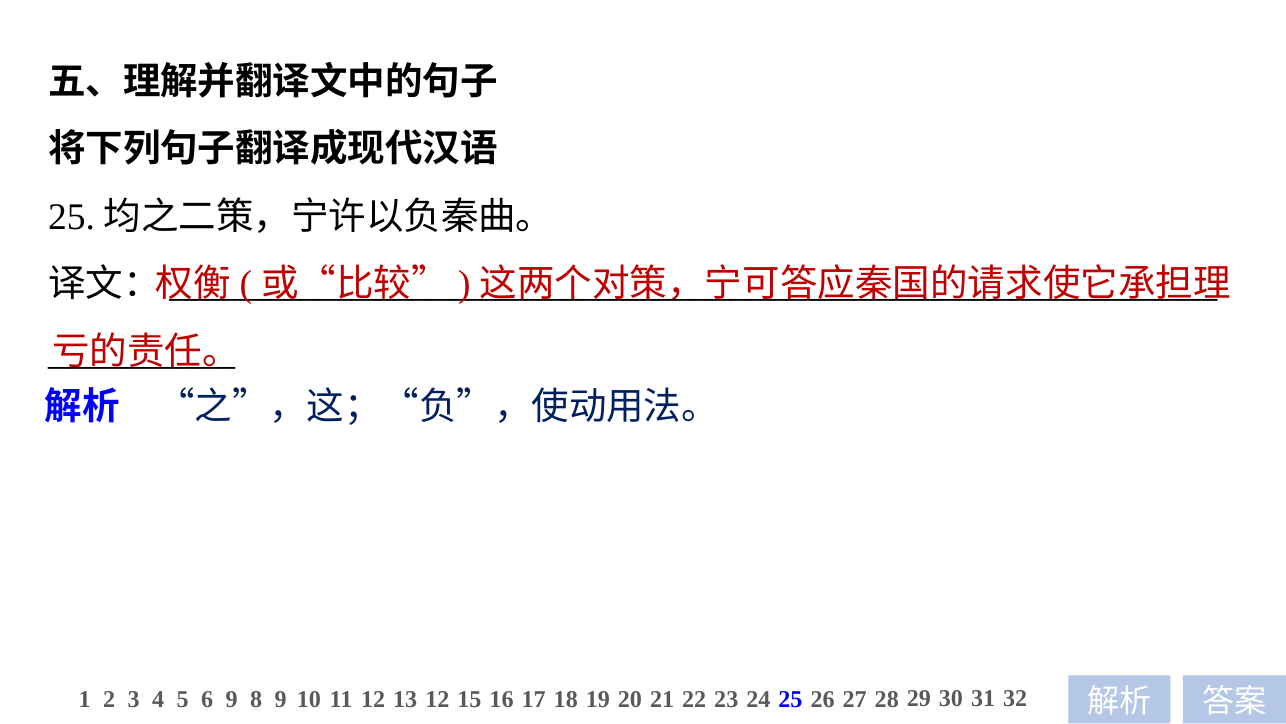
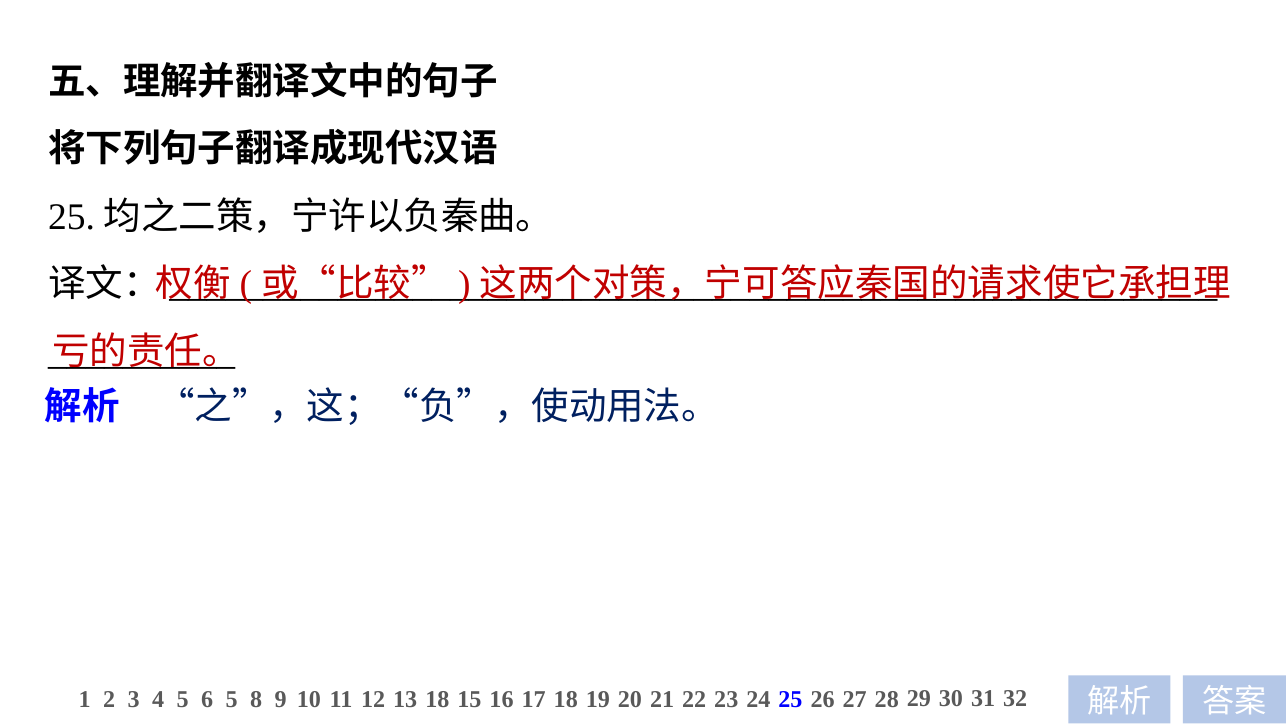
6 9: 9 -> 5 (232, 699)
13 12: 12 -> 18 (437, 699)
